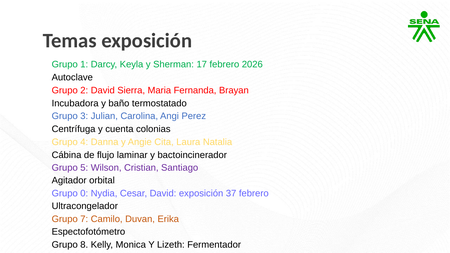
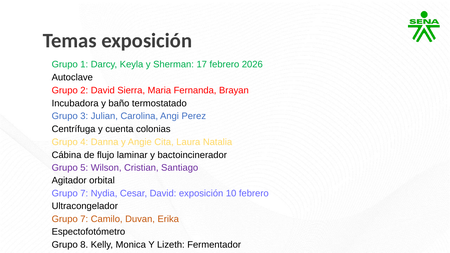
0: 0 -> 7 (84, 193)
37: 37 -> 10 (231, 193)
